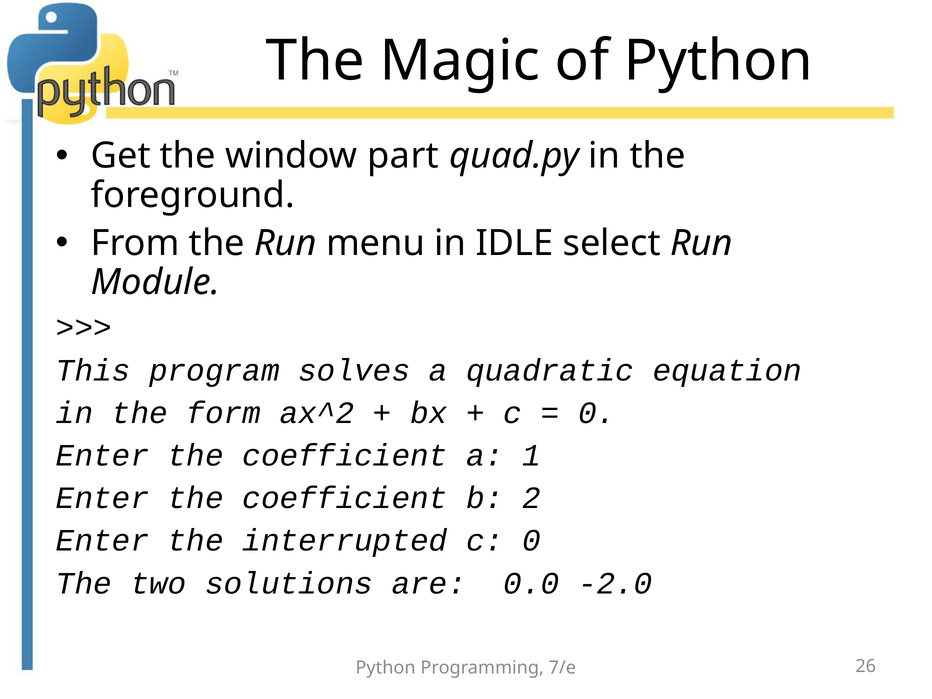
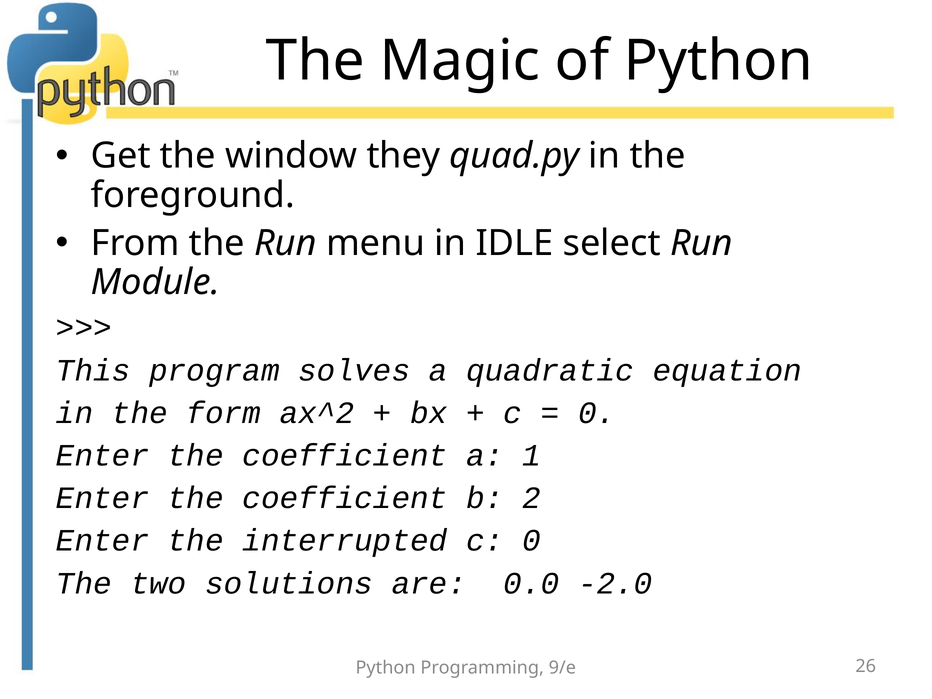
part: part -> they (403, 156)
7/e: 7/e -> 9/e (562, 668)
